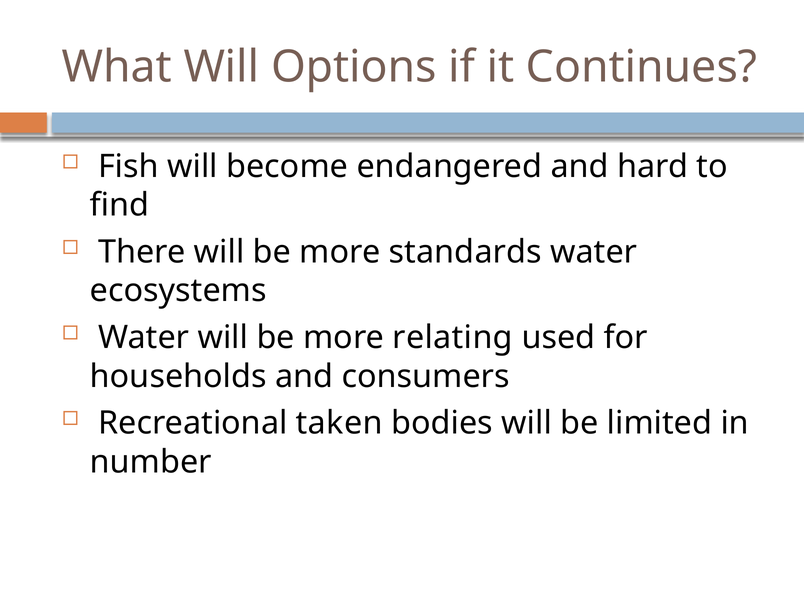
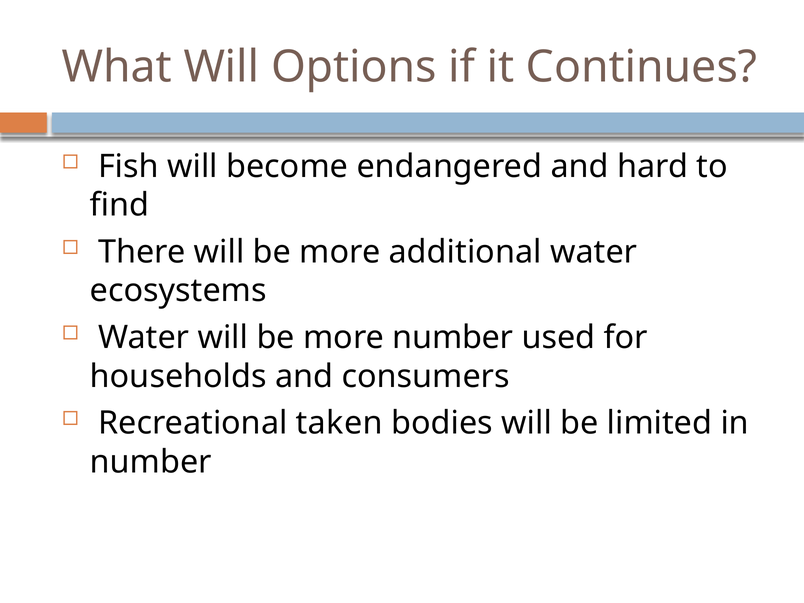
standards: standards -> additional (465, 252)
more relating: relating -> number (453, 337)
